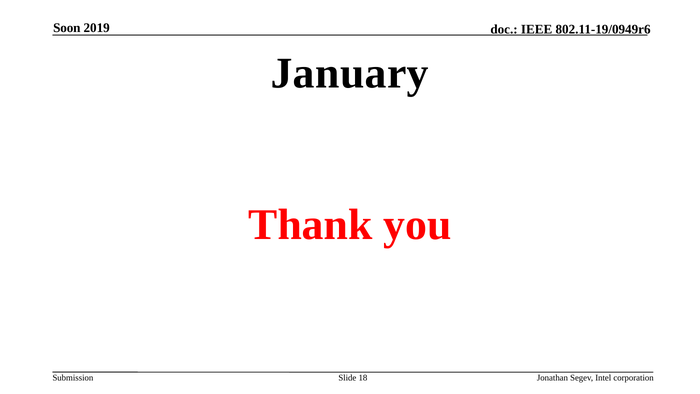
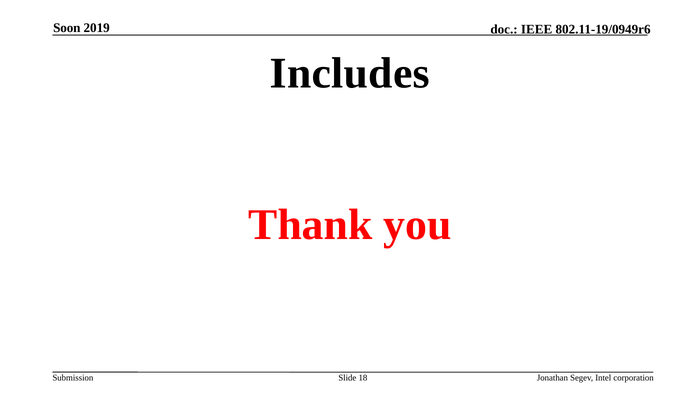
January: January -> Includes (350, 73)
